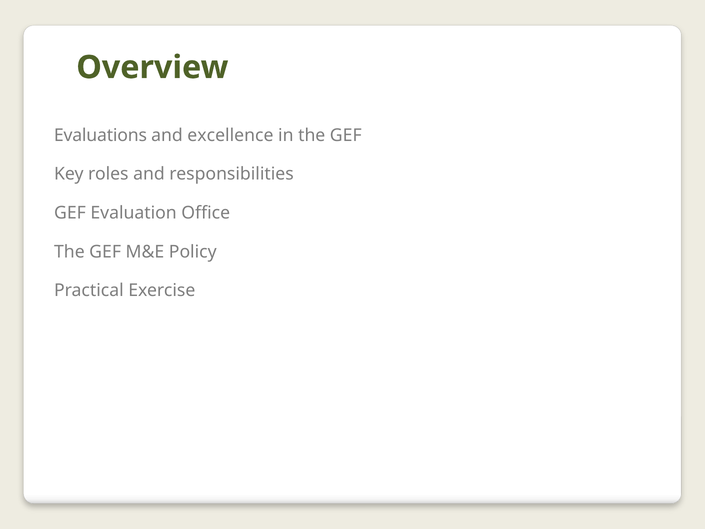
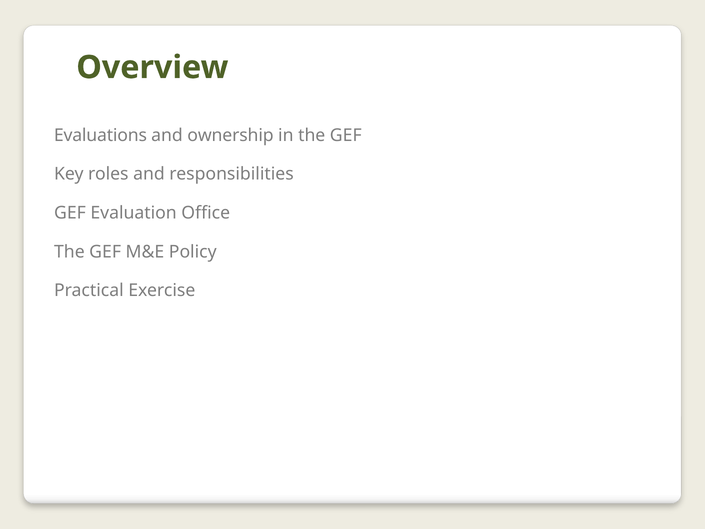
excellence: excellence -> ownership (230, 135)
